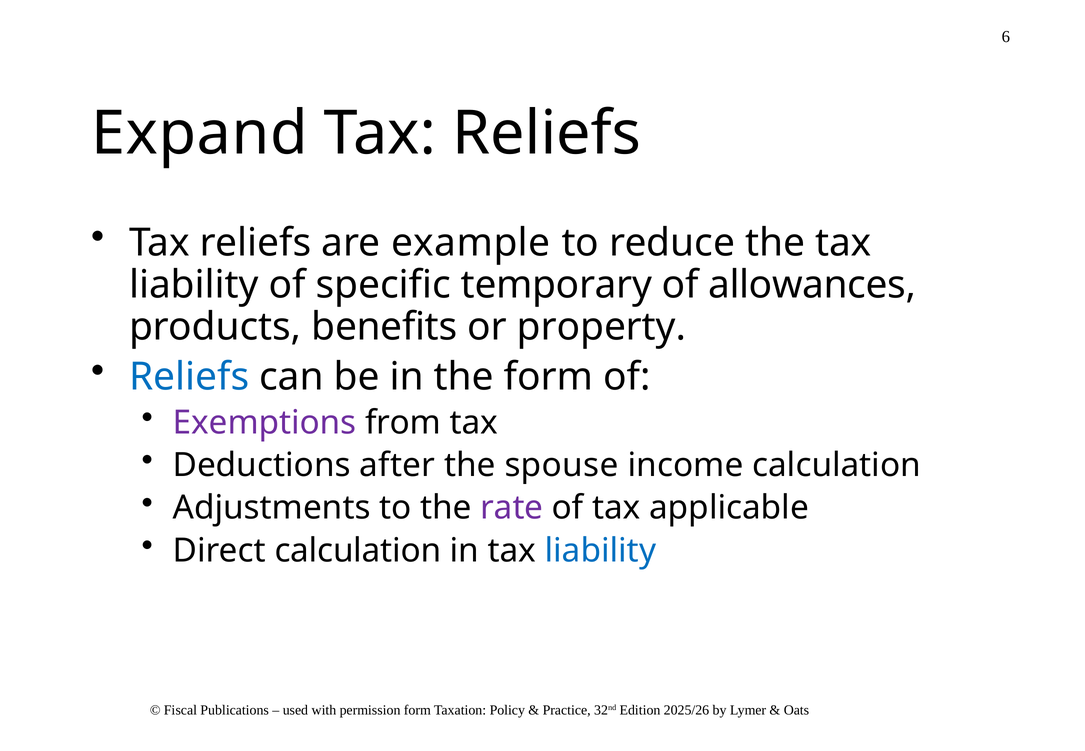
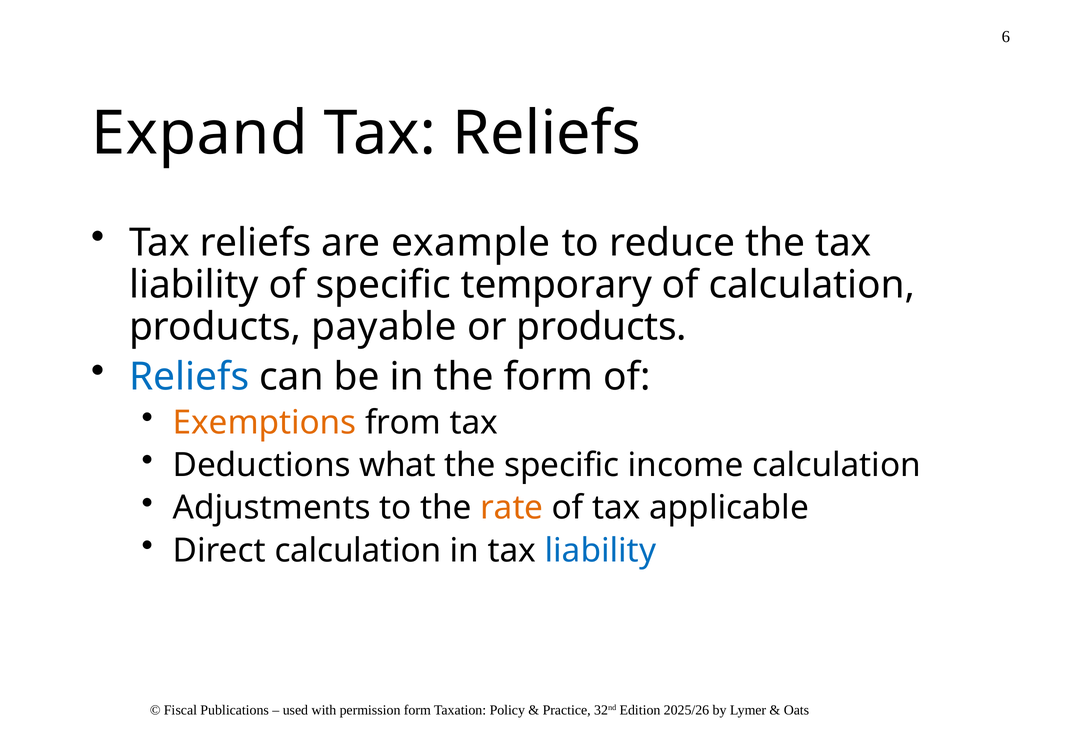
of allowances: allowances -> calculation (812, 285)
benefits: benefits -> payable (384, 327)
or property: property -> products (602, 327)
Exemptions colour: purple -> orange (265, 423)
after: after -> what (398, 465)
the spouse: spouse -> specific (562, 465)
rate colour: purple -> orange (512, 508)
